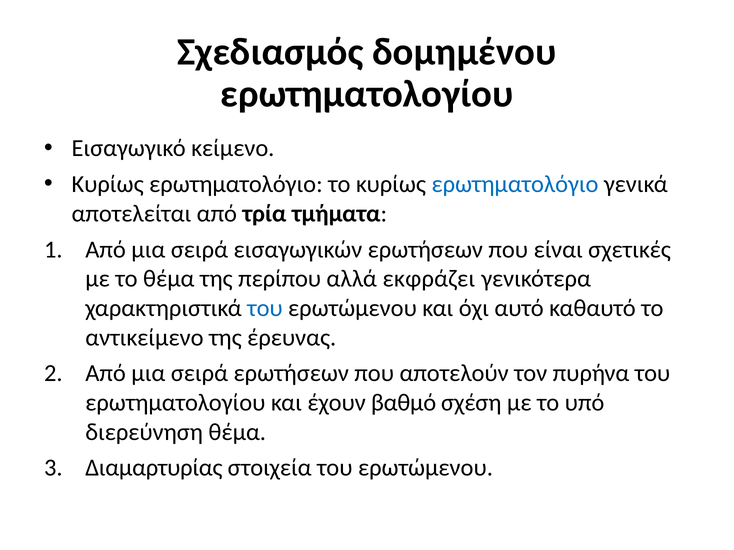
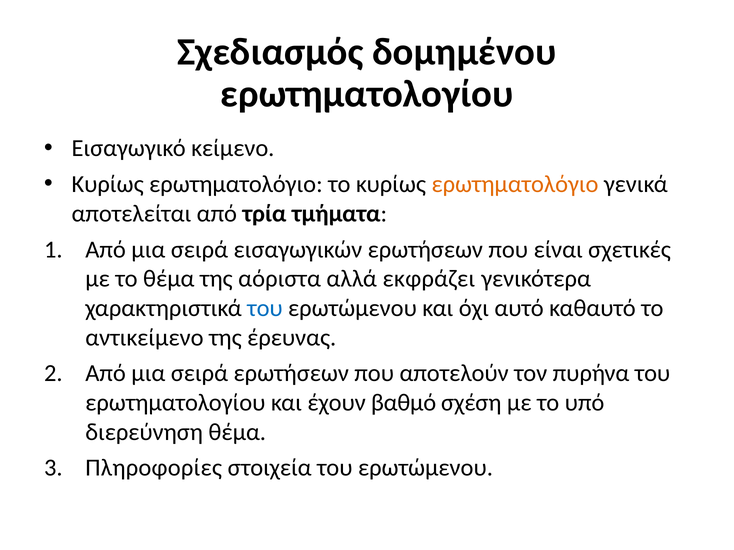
ερωτηματολόγιο colour: blue -> orange (515, 184)
περίπου: περίπου -> αόριστα (280, 279)
Διαμαρτυρίας: Διαμαρτυρίας -> Πληροφορίες (154, 468)
